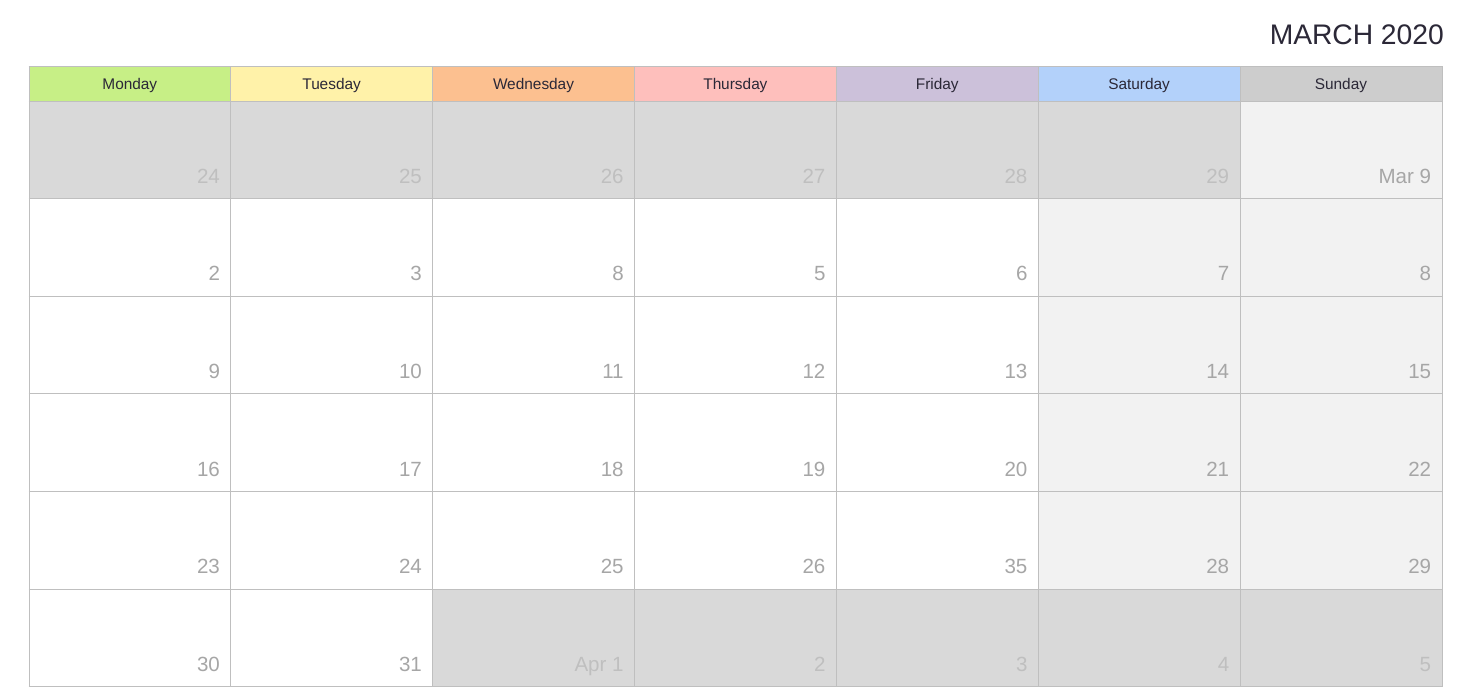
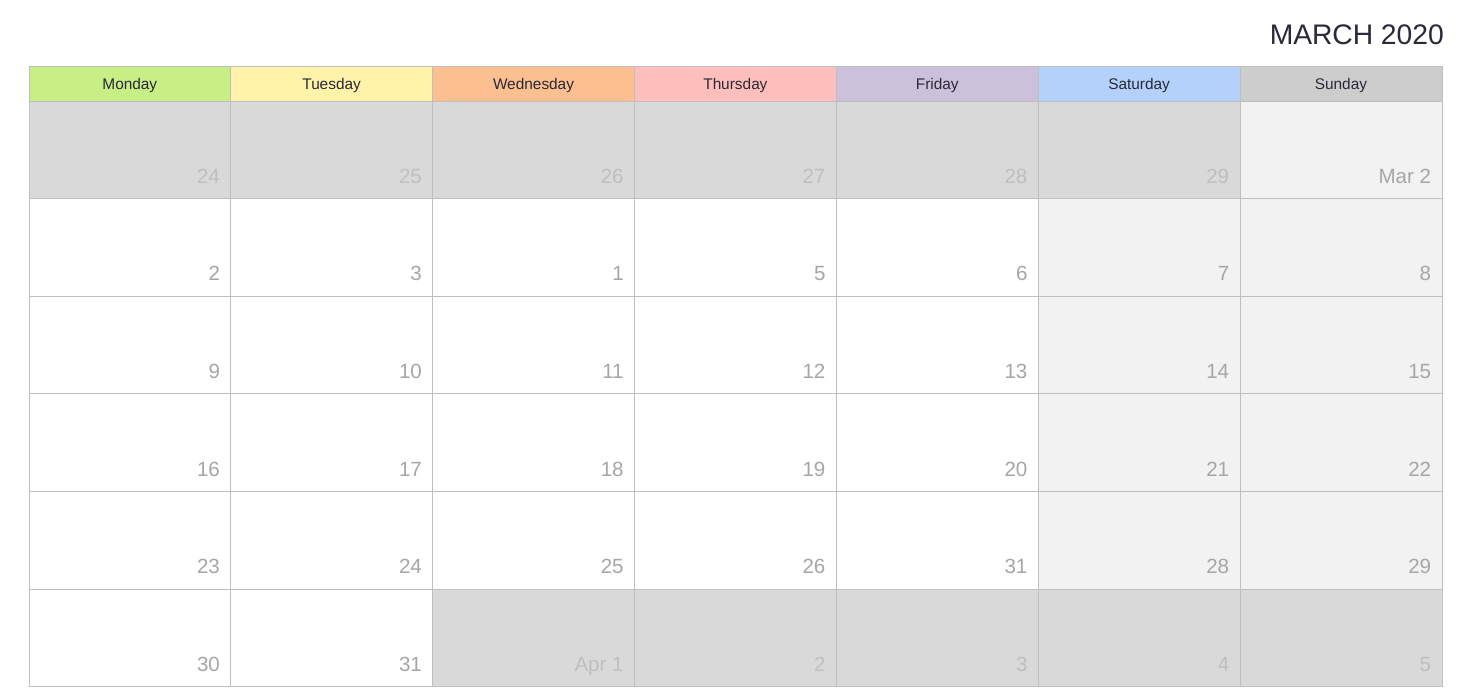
Mar 9: 9 -> 2 (1425, 176)
3 8: 8 -> 1 (618, 274)
26 35: 35 -> 31 (1016, 567)
